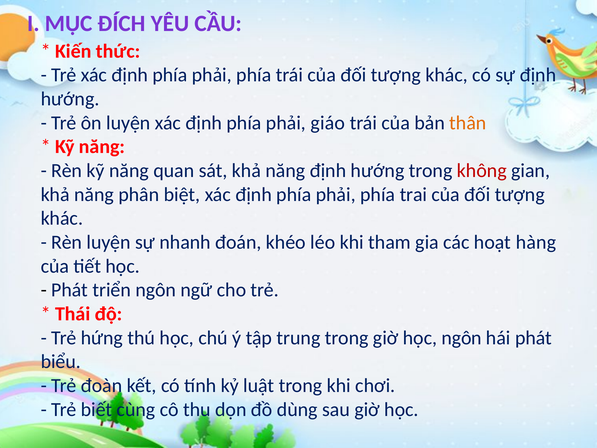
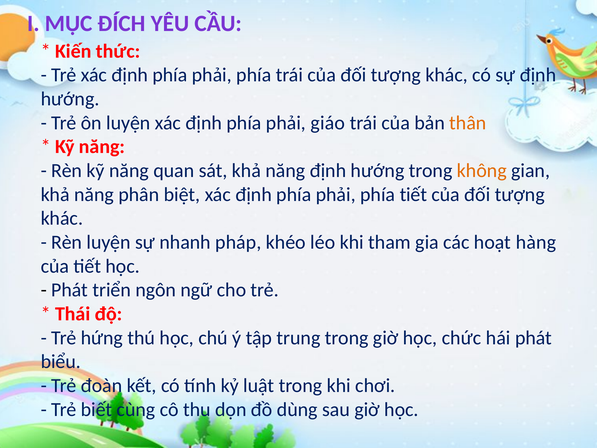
không colour: red -> orange (482, 171)
phía trai: trai -> tiết (413, 194)
đoán: đoán -> pháp (238, 242)
học ngôn: ngôn -> chức (462, 338)
